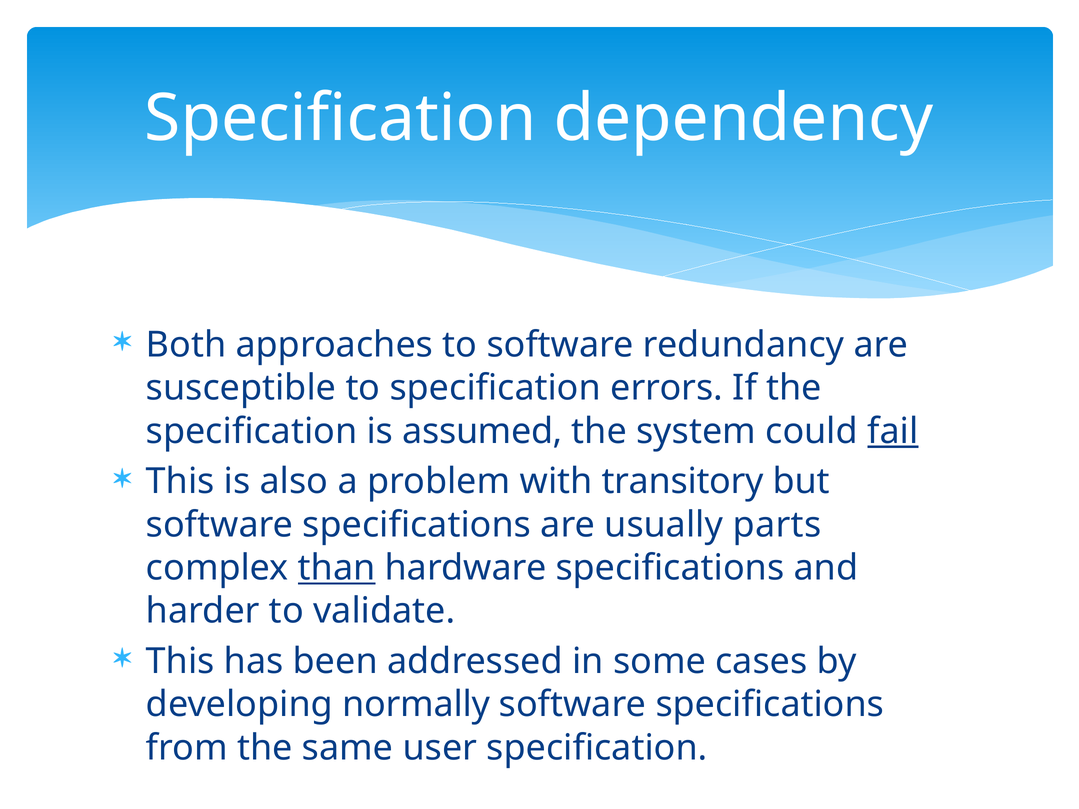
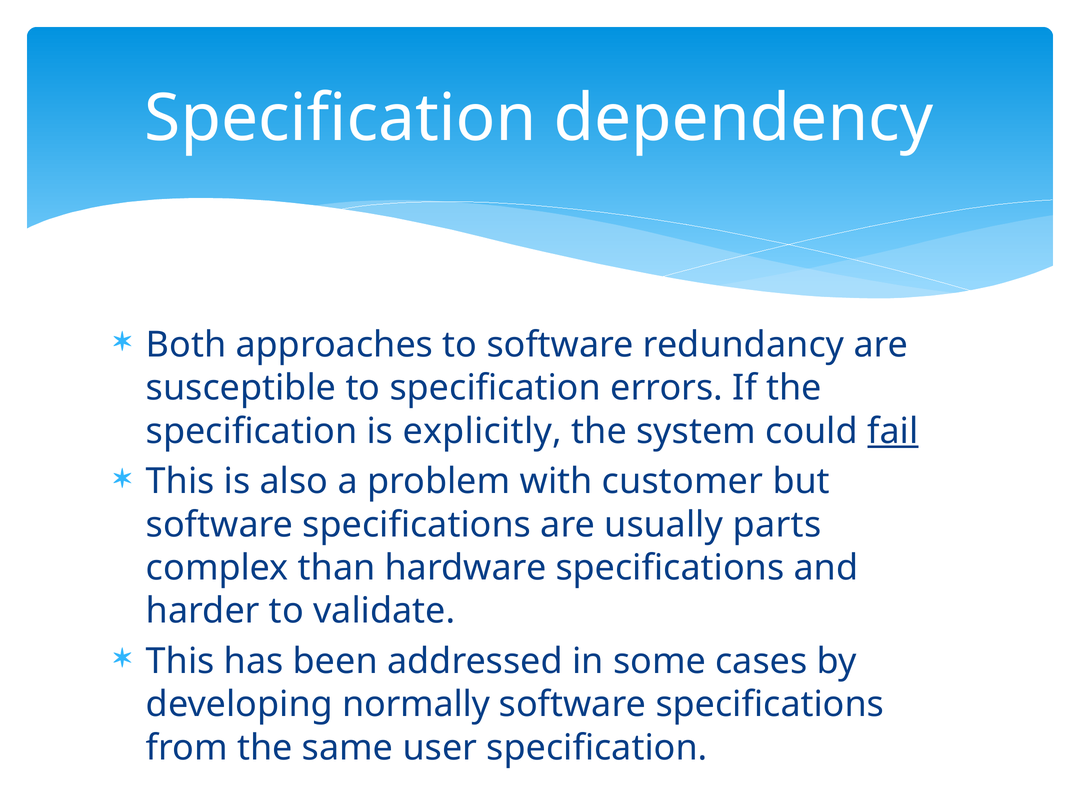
assumed: assumed -> explicitly (482, 431)
transitory: transitory -> customer (682, 482)
than underline: present -> none (337, 568)
